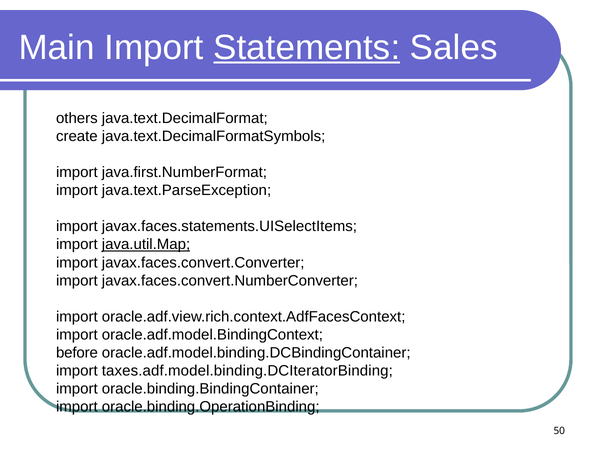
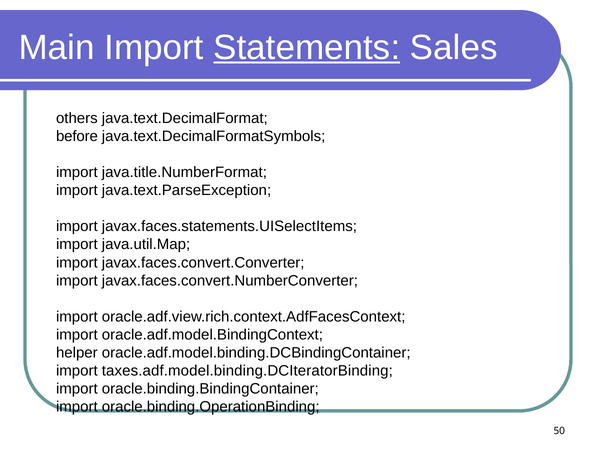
create: create -> before (77, 136)
java.first.NumberFormat: java.first.NumberFormat -> java.title.NumberFormat (184, 172)
java.util.Map underline: present -> none (146, 244)
before: before -> helper (77, 353)
